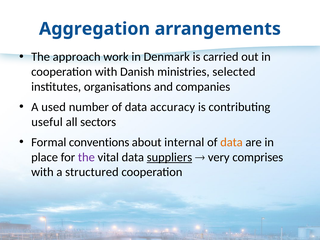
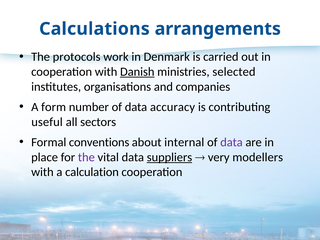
Aggregation: Aggregation -> Calculations (94, 29)
approach: approach -> protocols (77, 57)
Danish underline: none -> present (137, 72)
used: used -> form (54, 107)
data colour: orange -> purple (232, 142)
comprises: comprises -> modellers (258, 157)
structured: structured -> calculation (92, 172)
